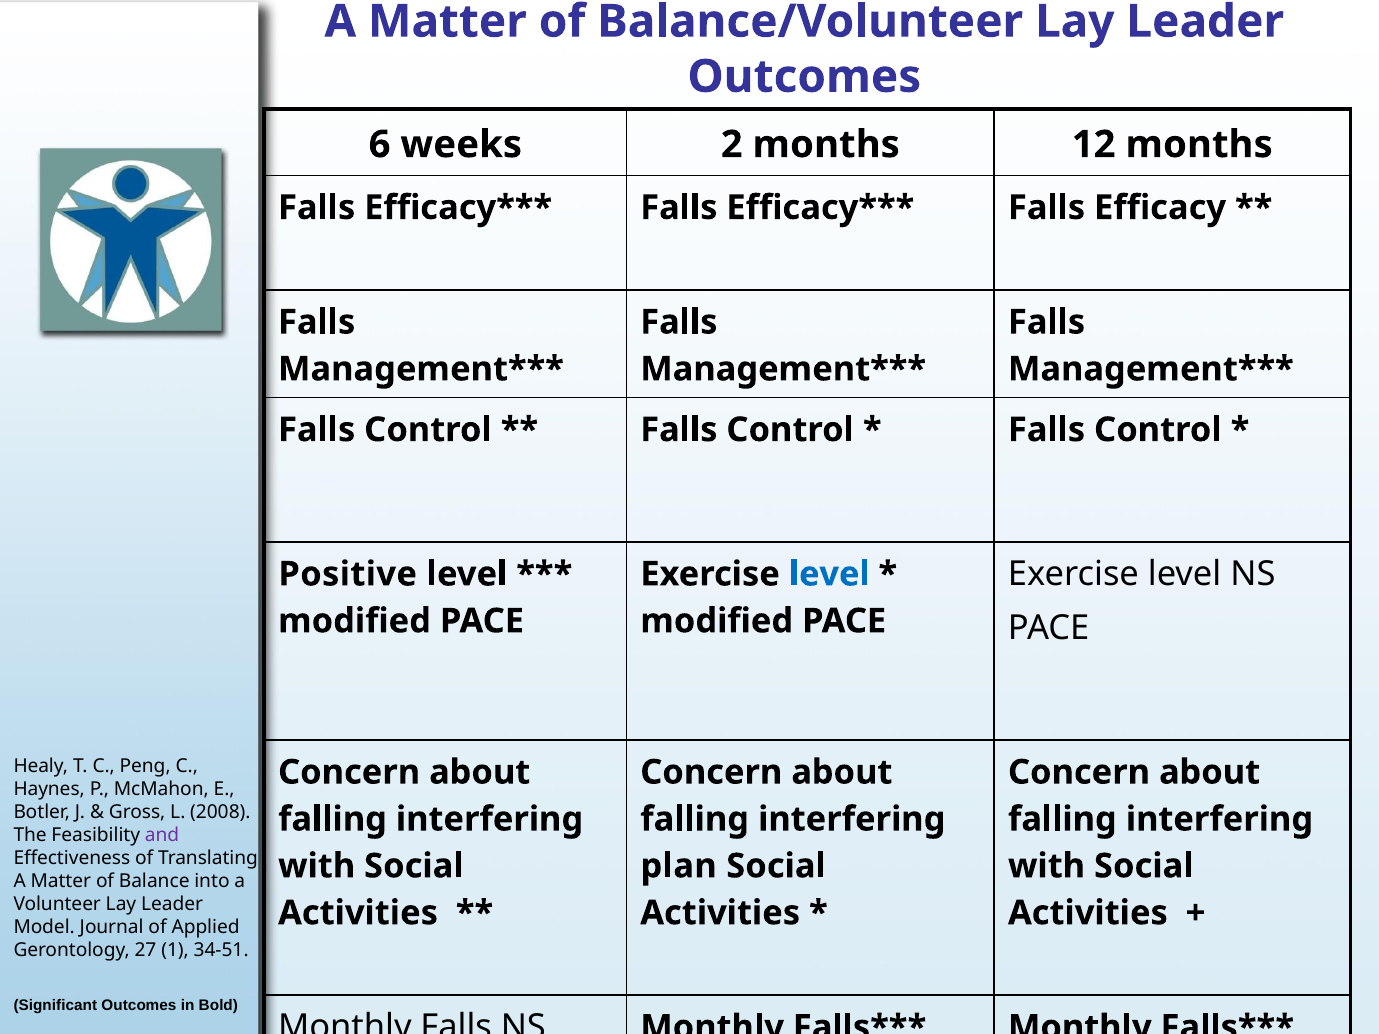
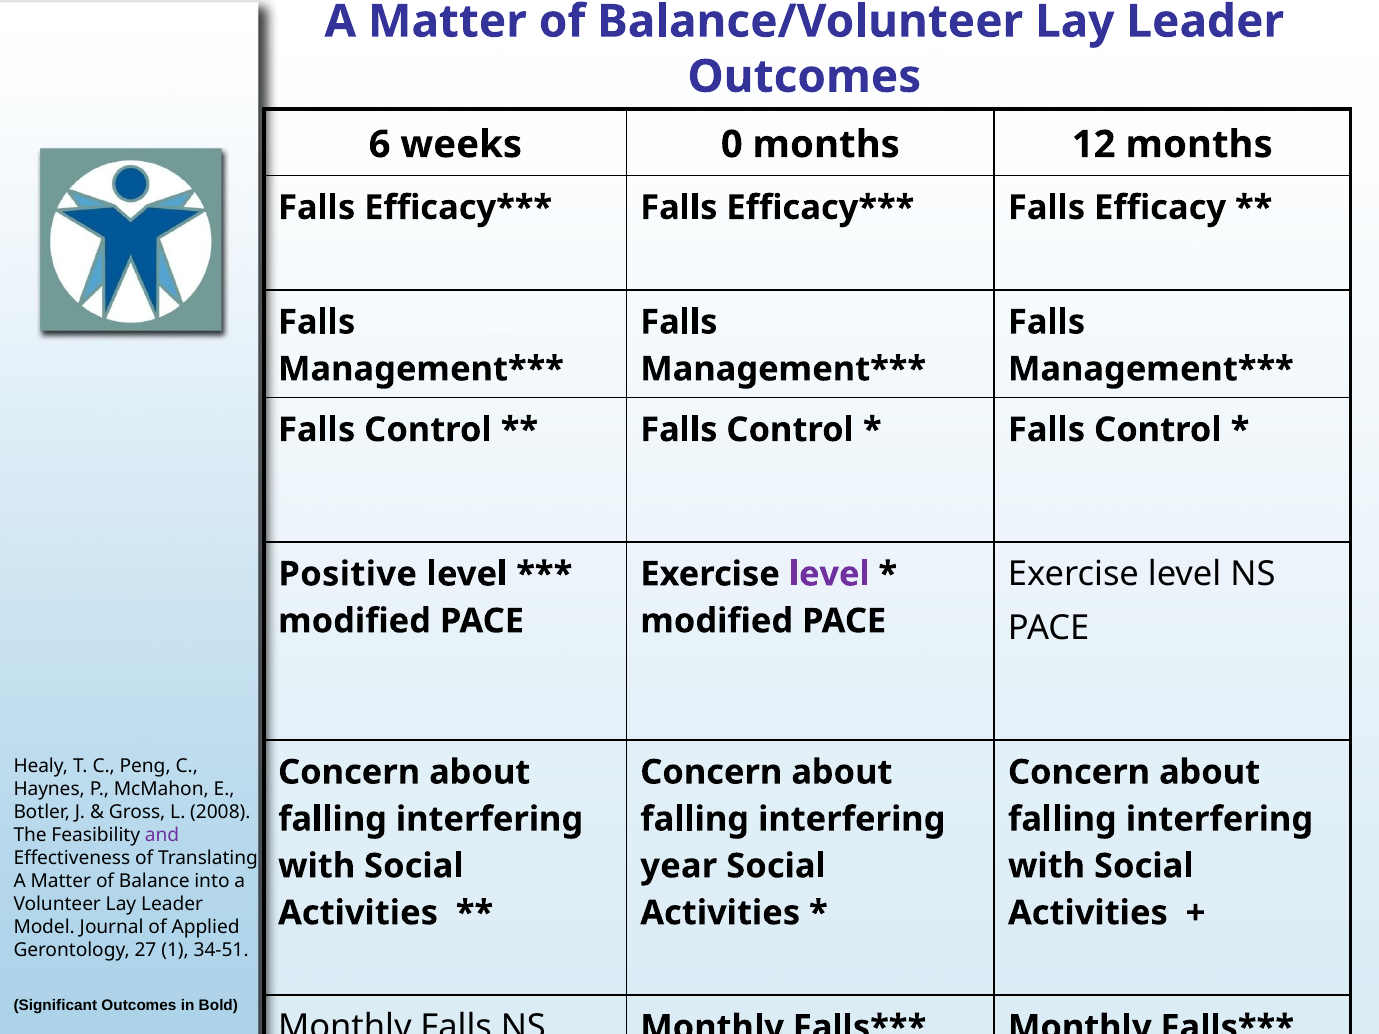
2: 2 -> 0 (732, 145)
level colour: blue -> purple (829, 574)
plan: plan -> year (679, 866)
